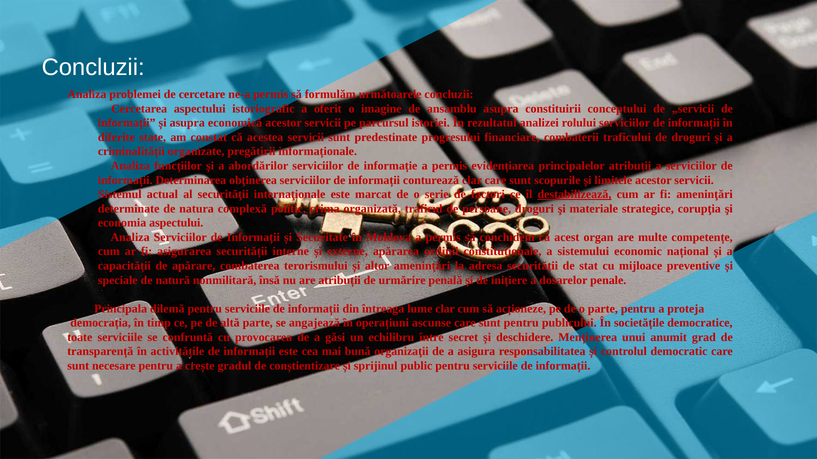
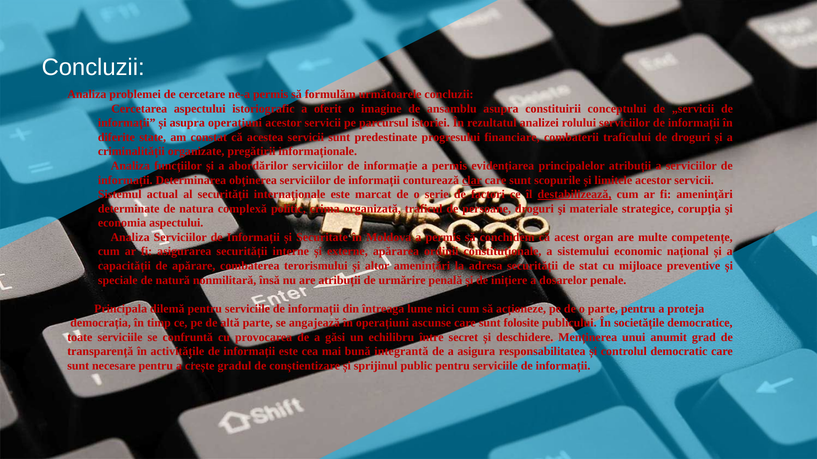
economică: economică -> operaţiuni (235, 123)
clar underline: none -> present (472, 180)
lume clar: clar -> nici (445, 309)
sunt pentru: pentru -> folosite (521, 323)
organizaţii: organizaţii -> integrantă (401, 352)
